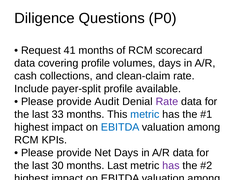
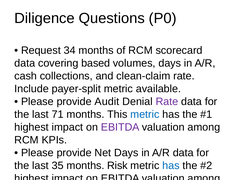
41: 41 -> 34 (70, 50)
covering profile: profile -> based (96, 63)
payer-split profile: profile -> metric (118, 89)
33: 33 -> 71 (58, 114)
EBITDA colour: blue -> purple (120, 127)
30: 30 -> 35 (58, 166)
months Last: Last -> Risk (117, 166)
has colour: purple -> blue (171, 166)
